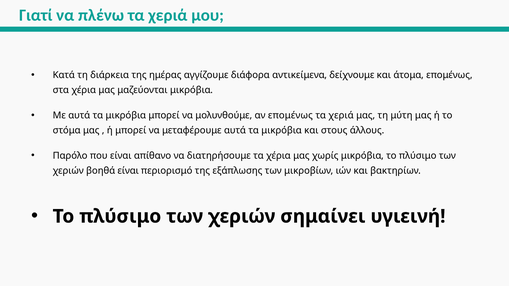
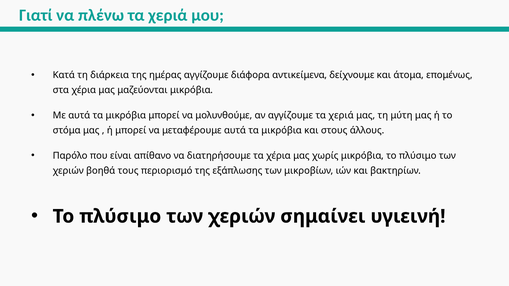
αν επομένως: επομένως -> αγγίζουμε (290, 116)
βοηθά είναι: είναι -> τους (128, 171)
